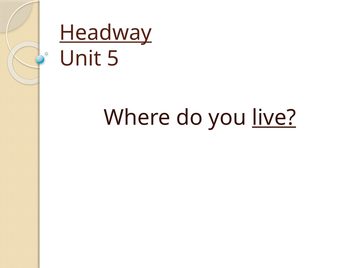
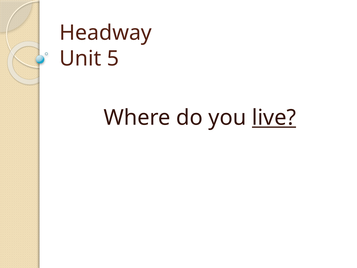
Headway underline: present -> none (106, 33)
